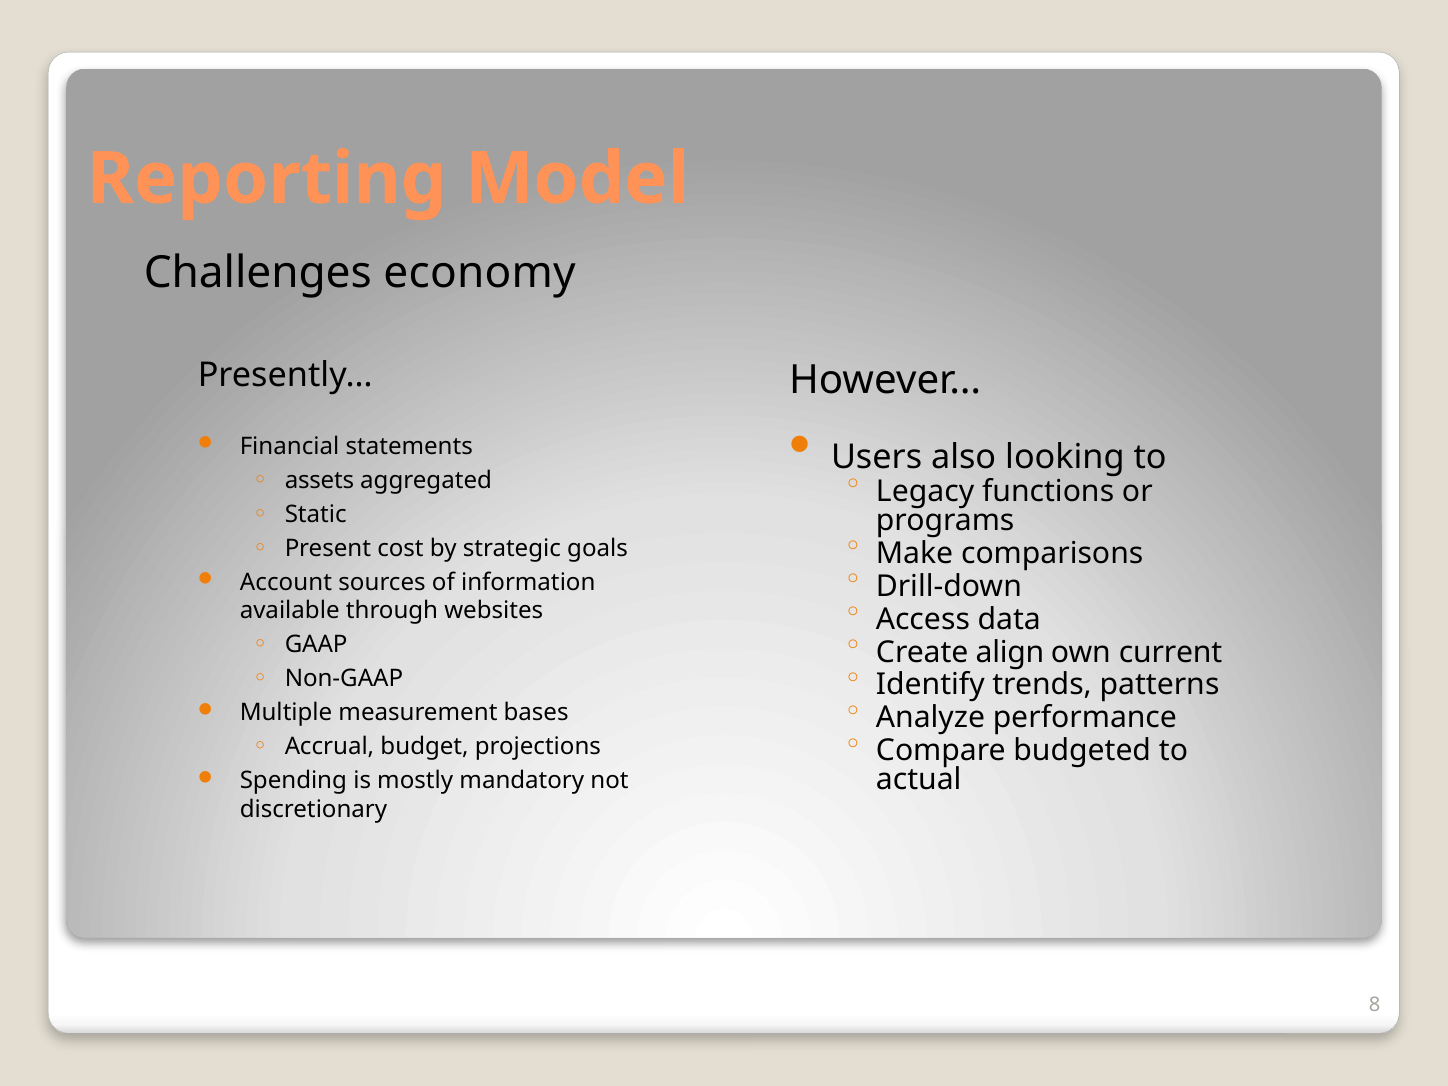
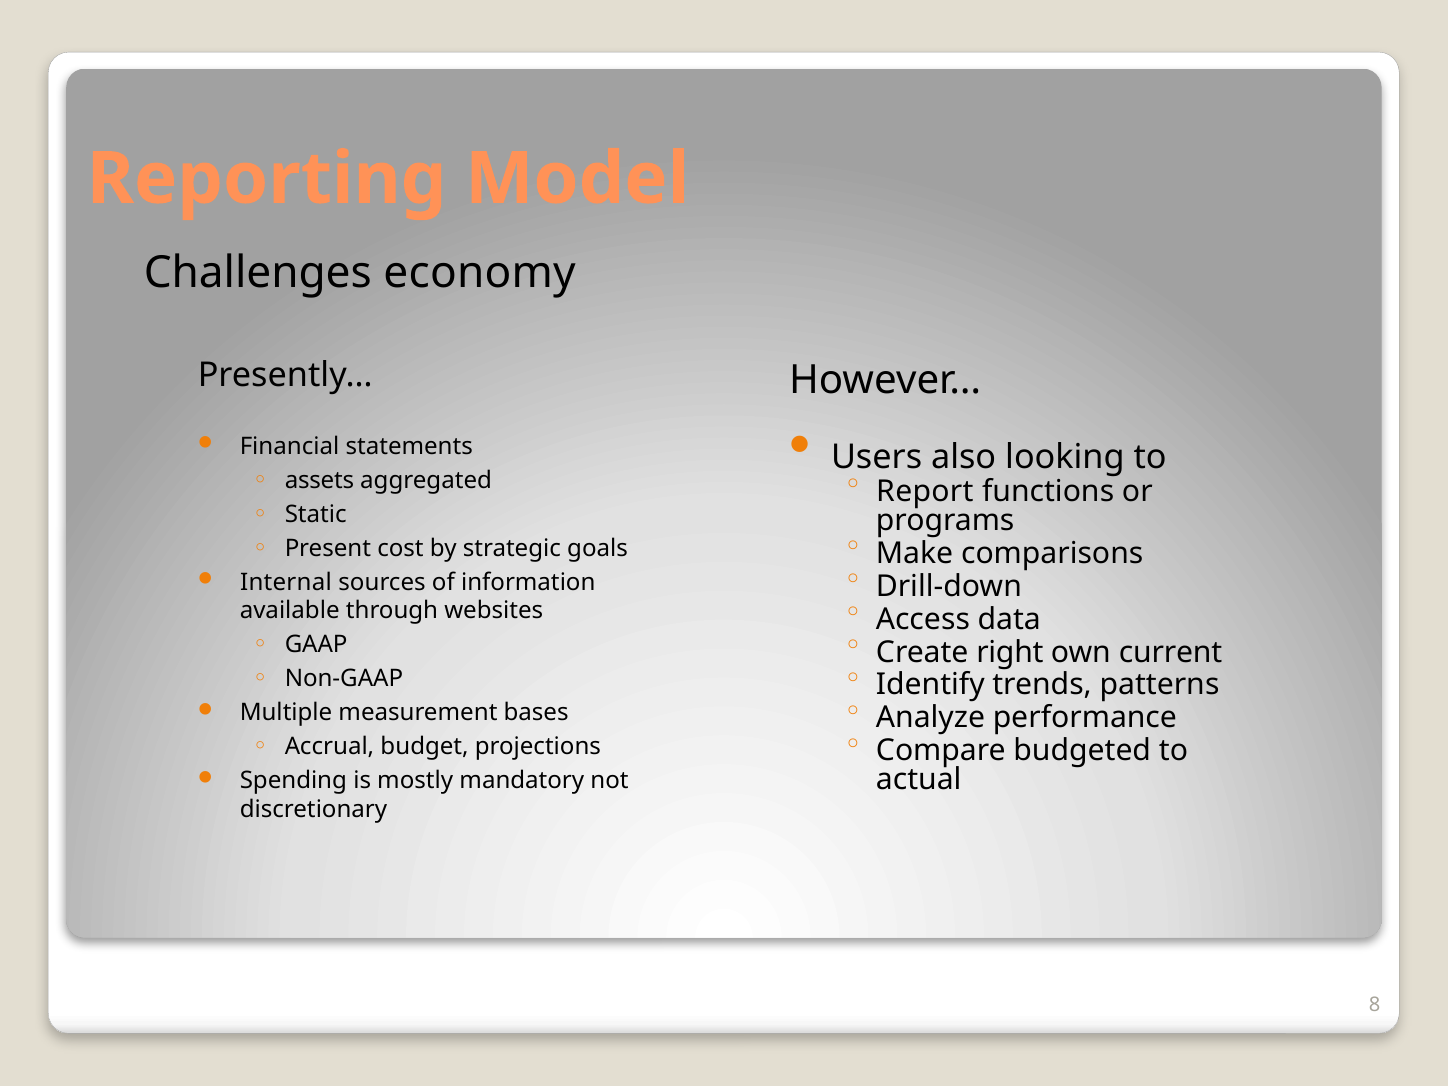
Legacy: Legacy -> Report (925, 491)
Account: Account -> Internal (286, 582)
align: align -> right (1010, 652)
